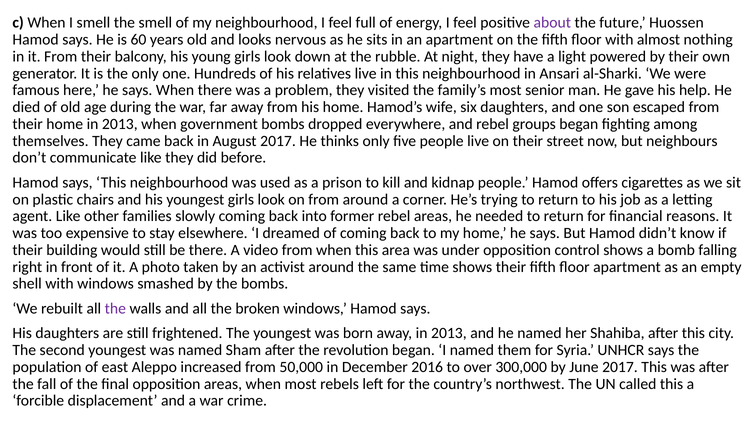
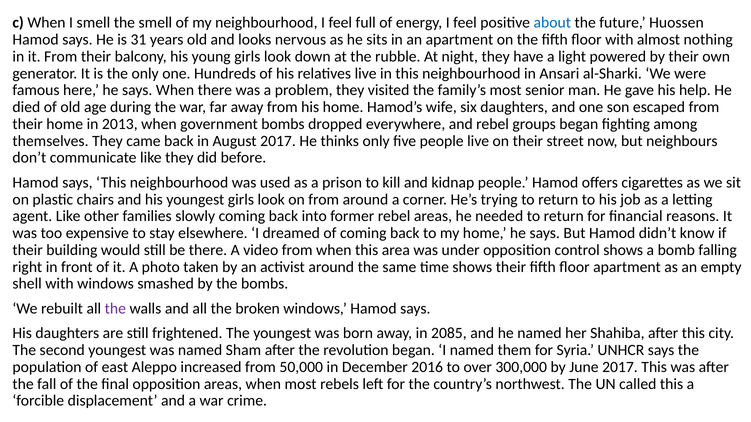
about colour: purple -> blue (552, 23)
60: 60 -> 31 (138, 40)
away in 2013: 2013 -> 2085 (449, 334)
